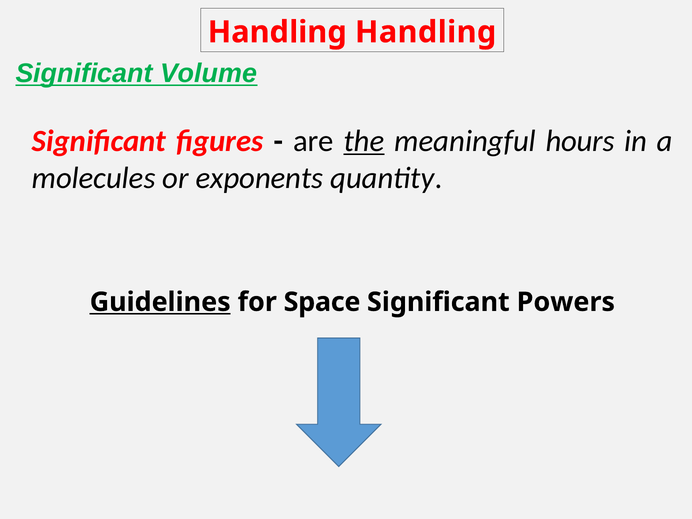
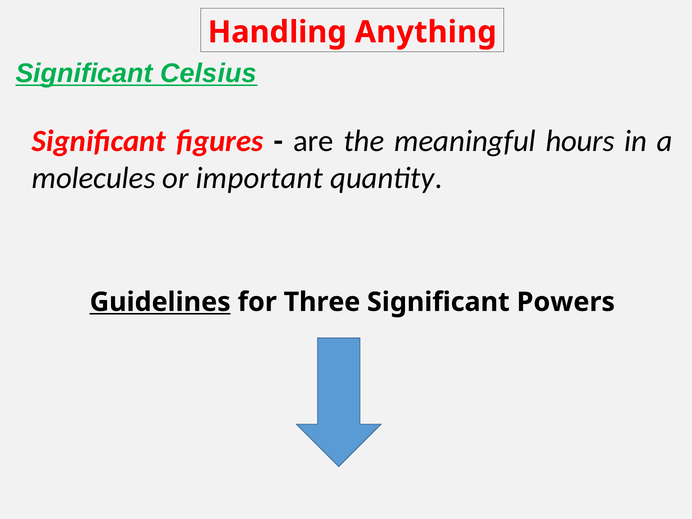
Handling Handling: Handling -> Anything (426, 32)
Volume: Volume -> Celsius (208, 74)
the underline: present -> none (364, 141)
exponents: exponents -> important (259, 178)
Space: Space -> Three (322, 302)
